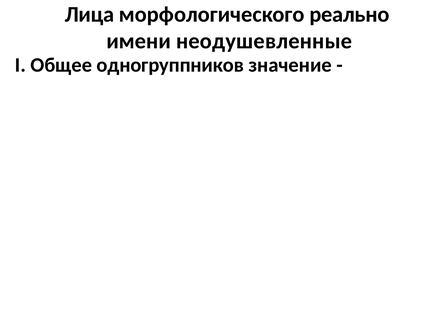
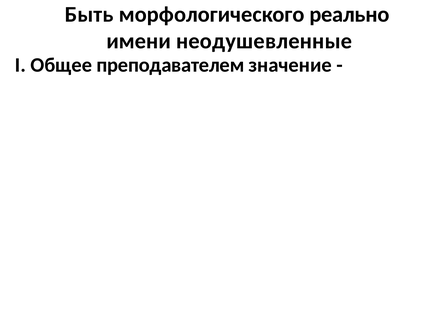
Лица: Лица -> Быть (89, 14)
одногруппников: одногруппников -> преподавателем (170, 65)
